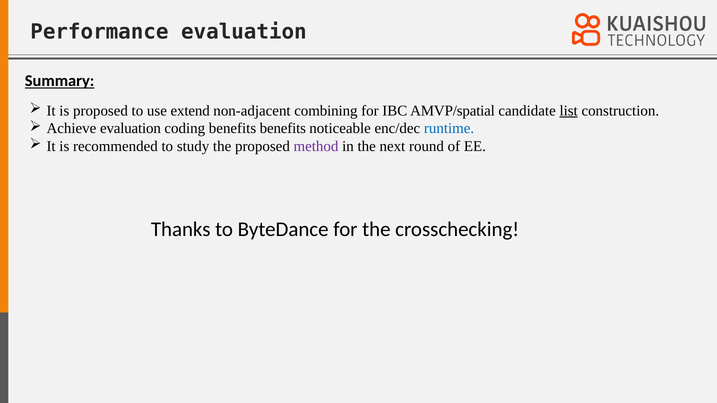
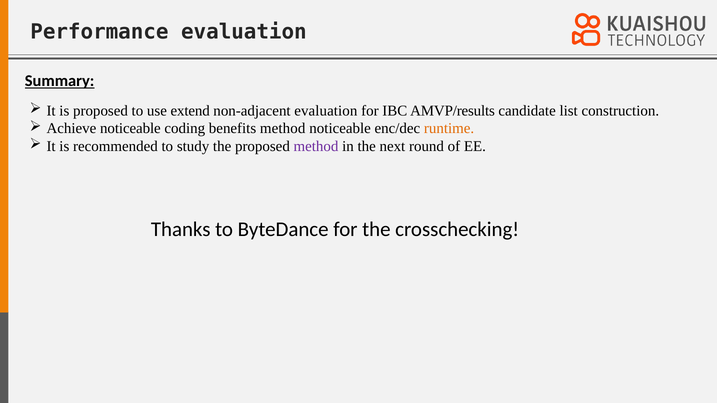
non-adjacent combining: combining -> evaluation (326, 111)
AMVP/spatial: AMVP/spatial -> AMVP/results (453, 111)
list underline: present -> none (569, 111)
Achieve evaluation: evaluation -> noticeable (130, 129)
benefits benefits: benefits -> method (283, 129)
runtime colour: blue -> orange (449, 129)
